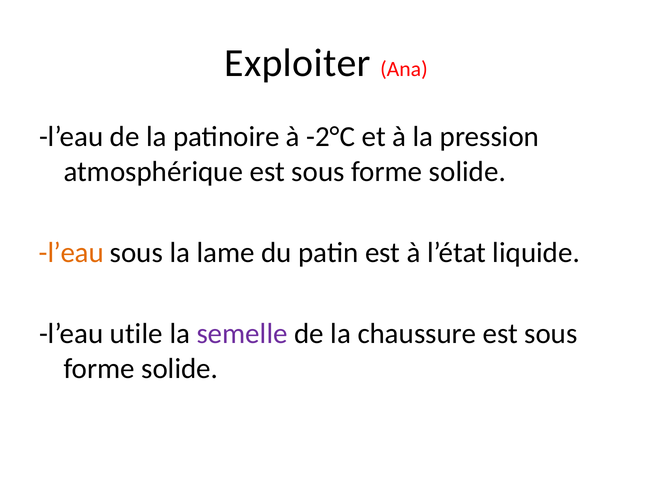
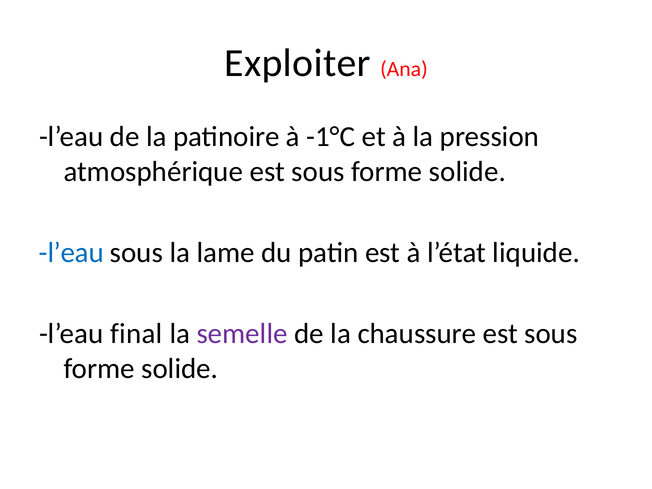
-2°C: -2°C -> -1°C (331, 137)
l’eau colour: orange -> blue (71, 253)
utile: utile -> final (136, 334)
